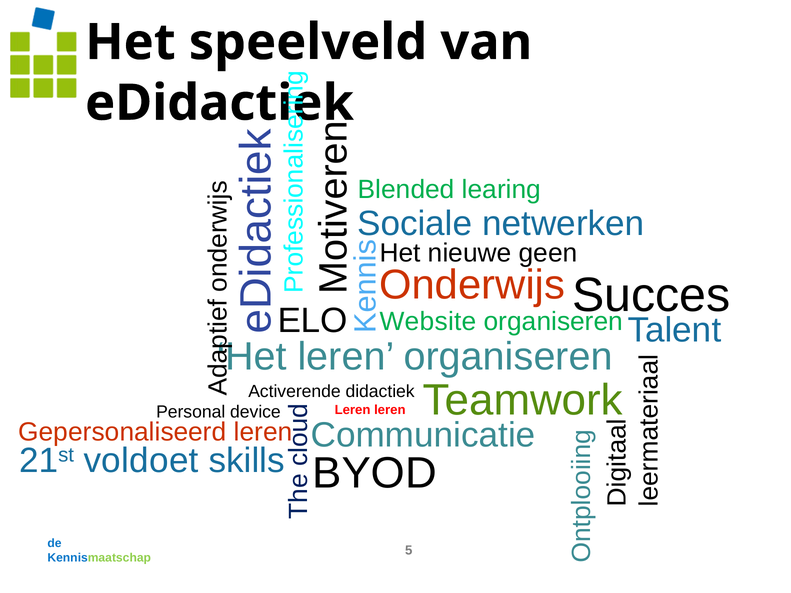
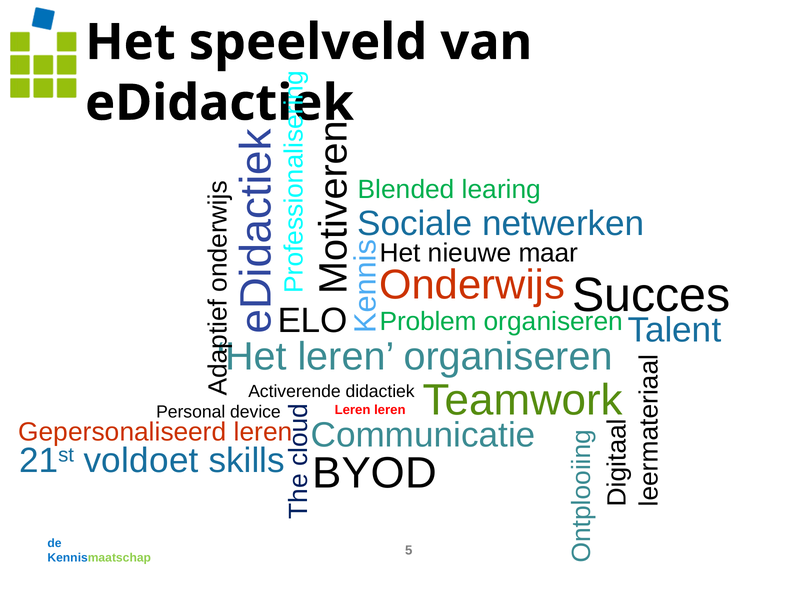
geen: geen -> maar (548, 253)
Website: Website -> Problem (428, 322)
